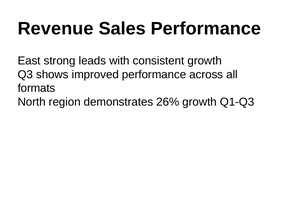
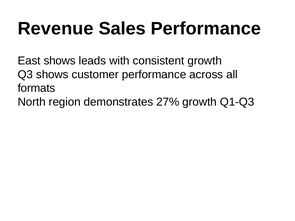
East strong: strong -> shows (60, 61)
improved: improved -> customer (95, 75)
26%: 26% -> 27% (168, 102)
